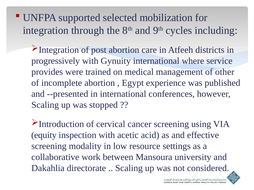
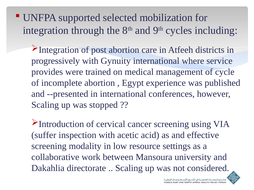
other: other -> cycle (225, 72)
equity: equity -> suffer (44, 135)
